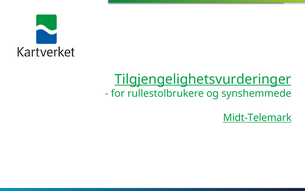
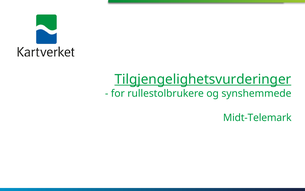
Midt-Telemark underline: present -> none (257, 118)
